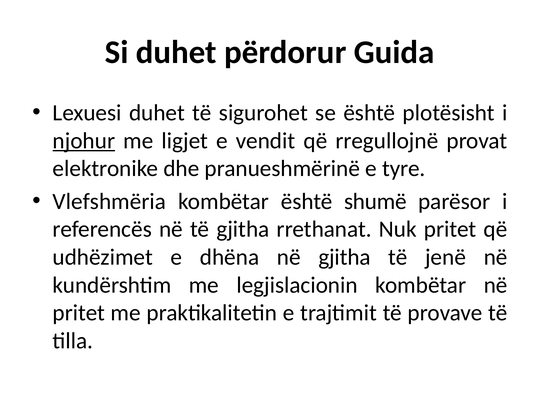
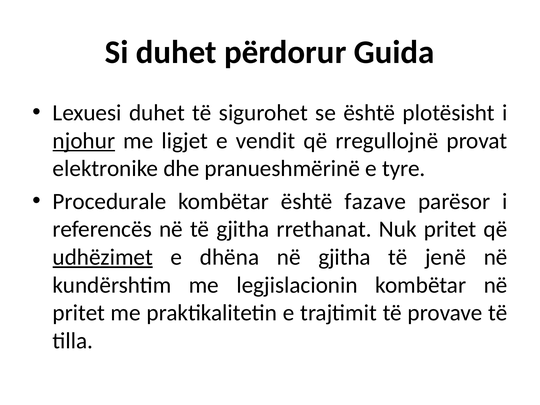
Vlefshmëria: Vlefshmëria -> Procedurale (109, 201)
shumë: shumë -> fazave (375, 201)
udhëzimet underline: none -> present (103, 257)
